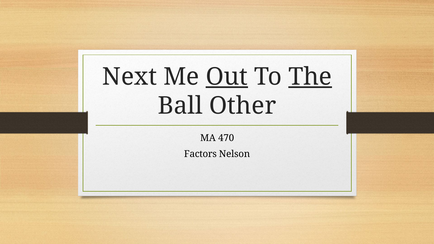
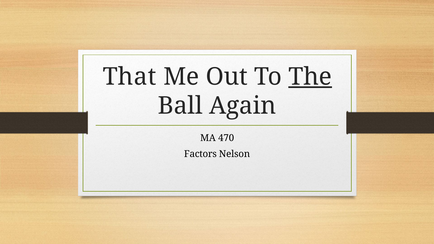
Next: Next -> That (130, 77)
Out underline: present -> none (227, 77)
Other: Other -> Again (243, 106)
